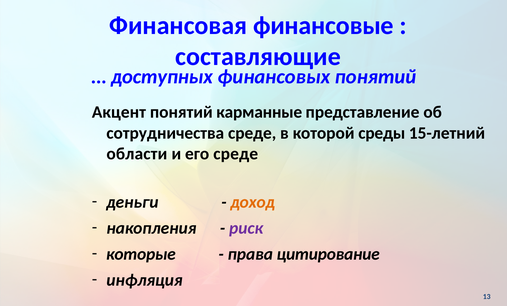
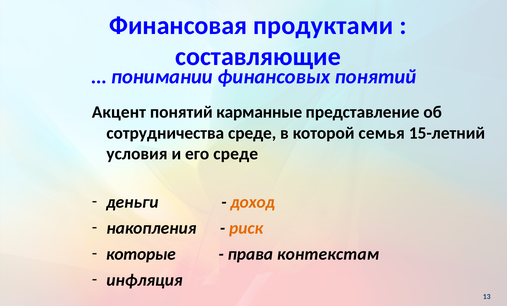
финансовые: финансовые -> продуктами (323, 25)
доступных: доступных -> понимании (162, 77)
среды: среды -> семья (382, 133)
области: области -> условия (137, 154)
риск colour: purple -> orange (246, 228)
цитирование: цитирование -> контекстам (328, 254)
